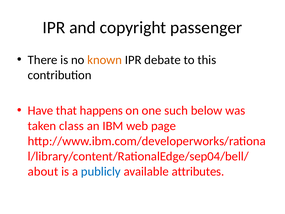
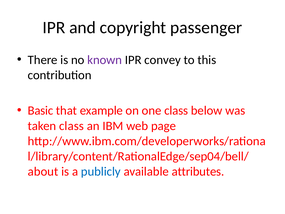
known colour: orange -> purple (105, 60)
debate: debate -> convey (163, 60)
Have: Have -> Basic (40, 110)
happens: happens -> example (101, 110)
one such: such -> class (176, 110)
